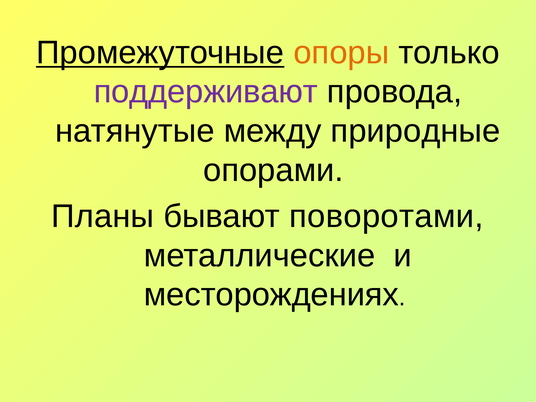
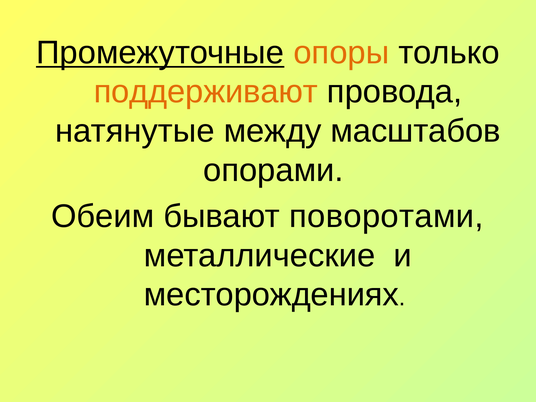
поддерживают colour: purple -> orange (206, 92)
природные: природные -> масштабов (416, 131)
Планы: Планы -> Обеим (103, 216)
